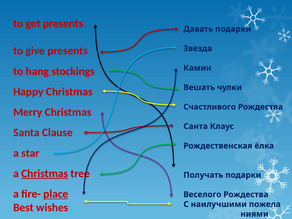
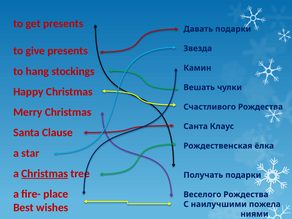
place underline: present -> none (56, 194)
